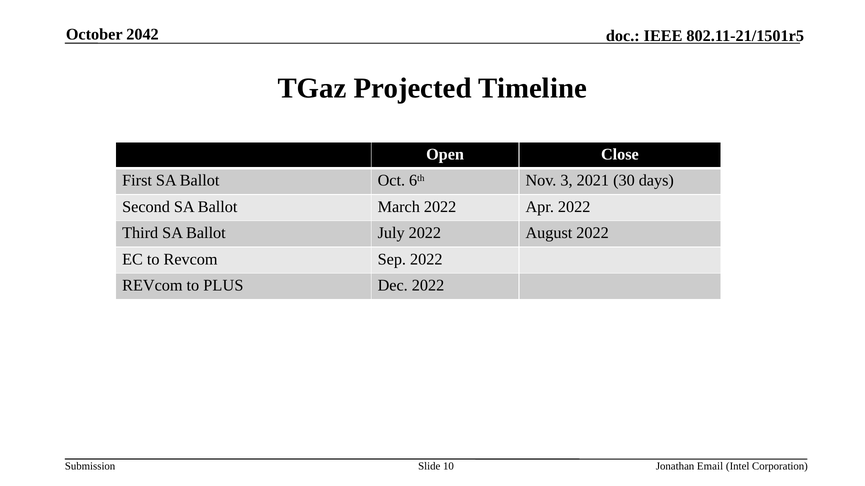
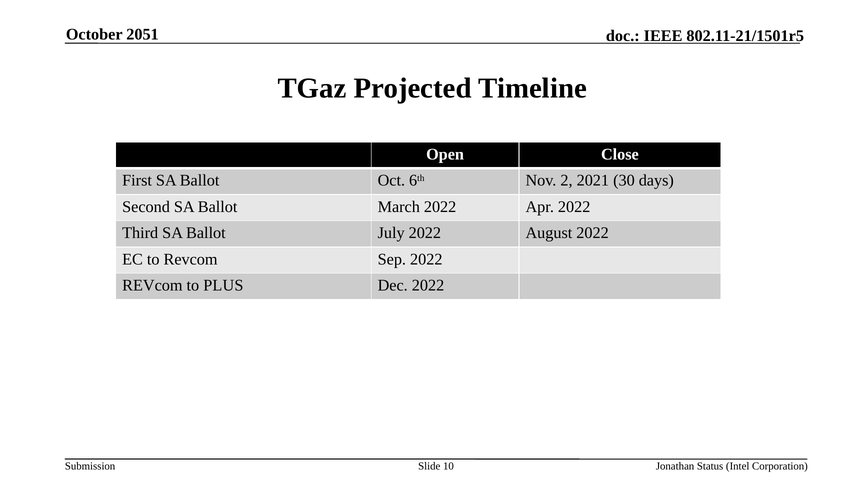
2042: 2042 -> 2051 (143, 34)
3: 3 -> 2 (567, 181)
Email: Email -> Status (710, 467)
